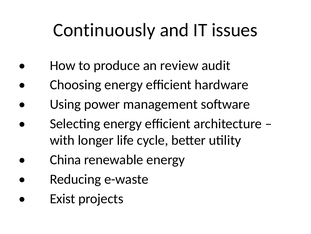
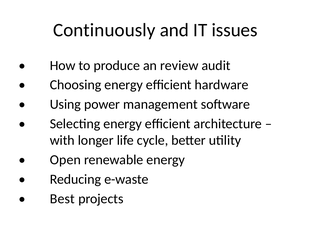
China: China -> Open (65, 159)
Exist: Exist -> Best (62, 198)
